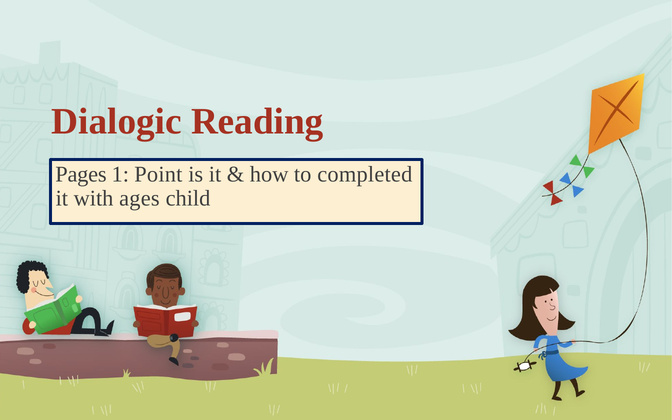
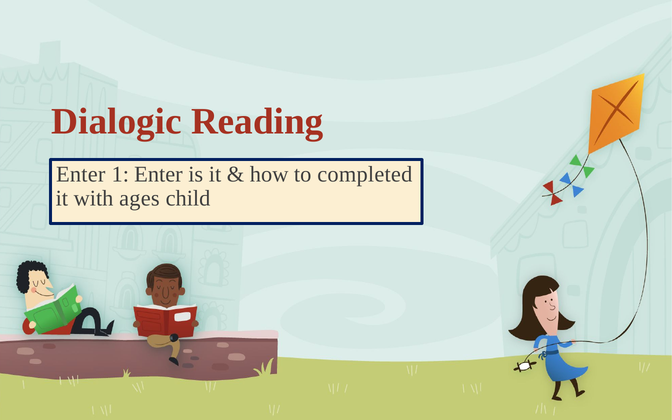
Pages: Pages -> Enter (81, 174)
1 Point: Point -> Enter (158, 174)
